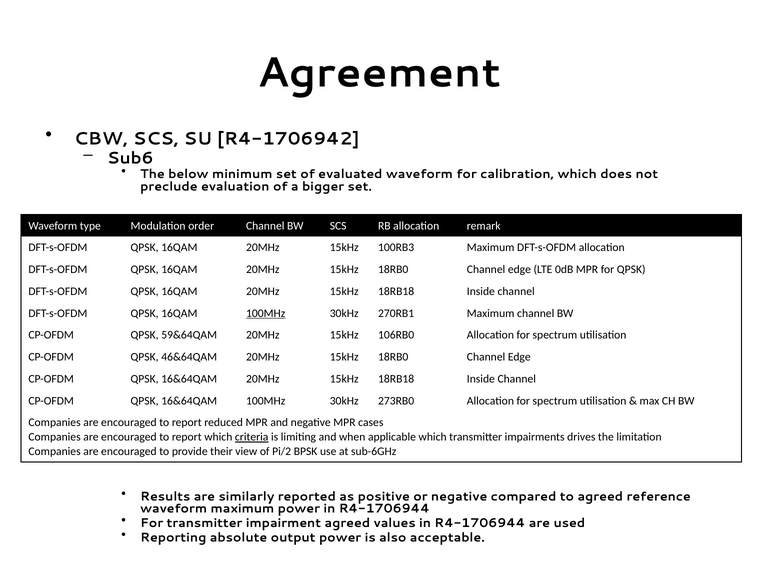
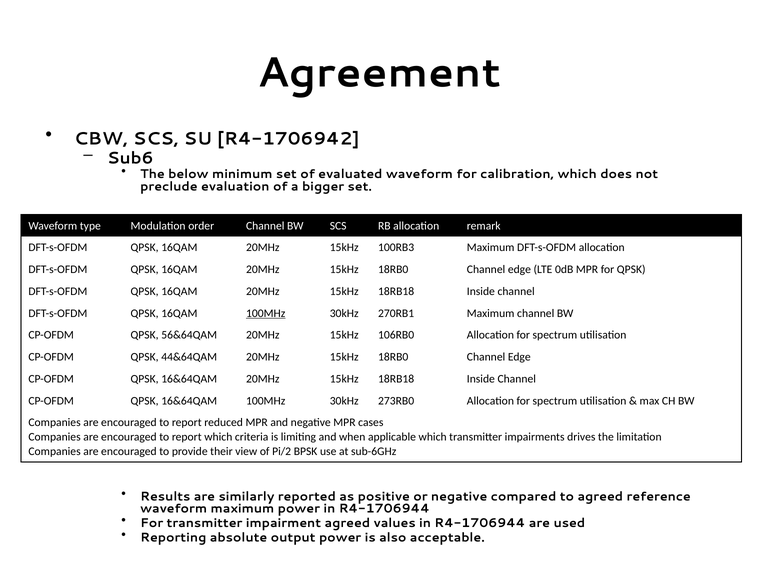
59&64QAM: 59&64QAM -> 56&64QAM (189, 335)
46&64QAM: 46&64QAM -> 44&64QAM (189, 357)
criteria underline: present -> none (252, 437)
